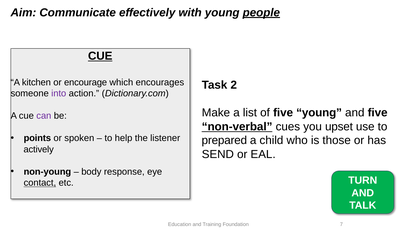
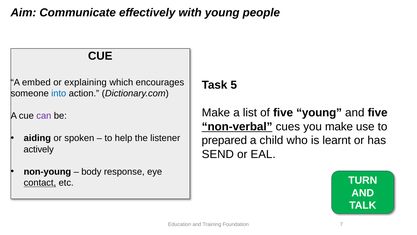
people underline: present -> none (261, 13)
CUE underline: present -> none (100, 56)
kitchen: kitchen -> embed (36, 82)
encourage: encourage -> explaining (85, 82)
2: 2 -> 5 (234, 85)
into colour: purple -> blue (59, 93)
you upset: upset -> make (339, 126)
points: points -> aiding (37, 138)
those: those -> learnt (337, 140)
